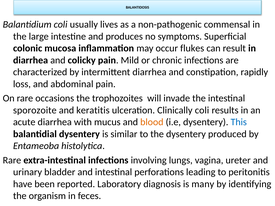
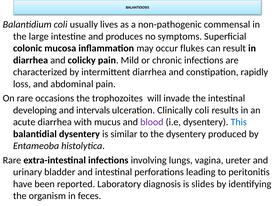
sporozoite: sporozoite -> developing (35, 110)
keratitis: keratitis -> intervals (93, 110)
blood colour: orange -> purple (152, 122)
many: many -> slides (203, 184)
